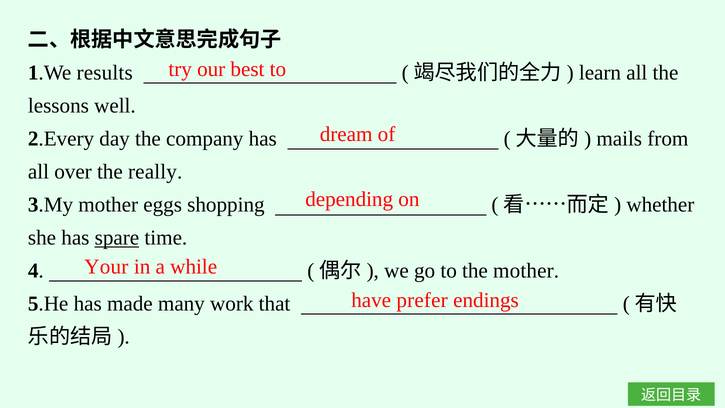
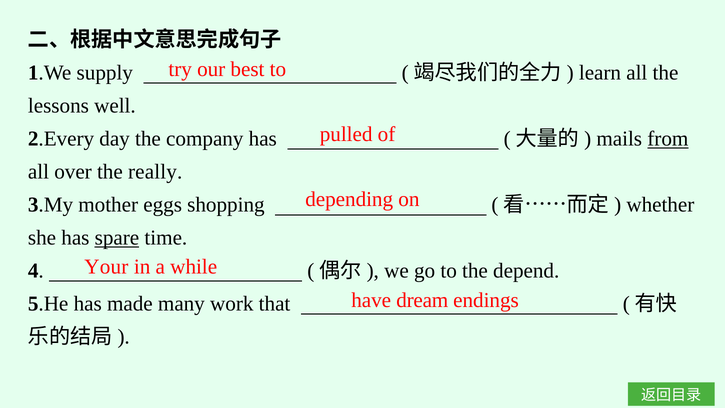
results: results -> supply (105, 73)
dream: dream -> pulled (346, 134)
from underline: none -> present (668, 139)
the mother: mother -> depend (526, 271)
prefer: prefer -> dream (422, 300)
